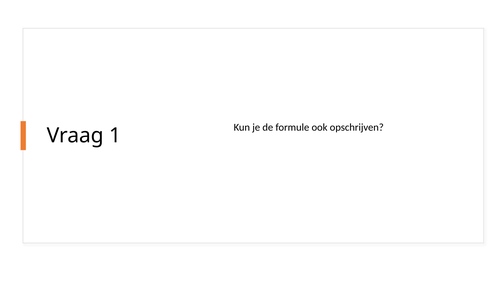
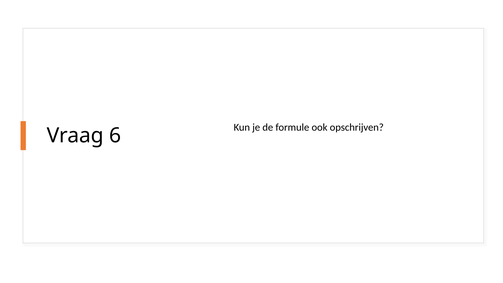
1: 1 -> 6 (115, 135)
